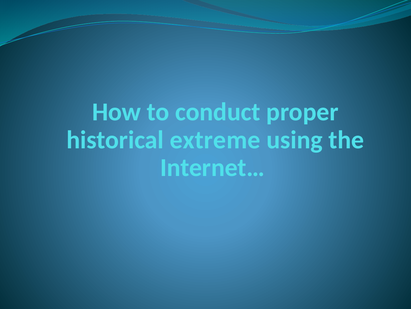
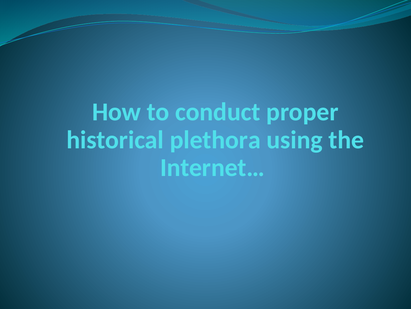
extreme: extreme -> plethora (215, 140)
